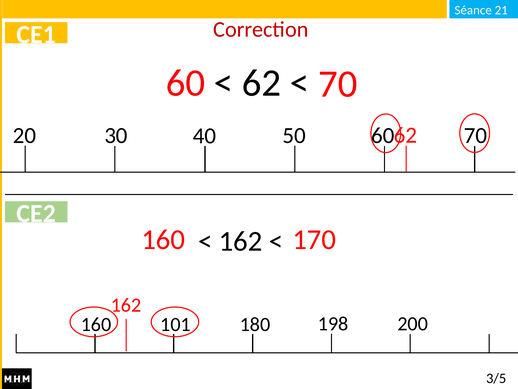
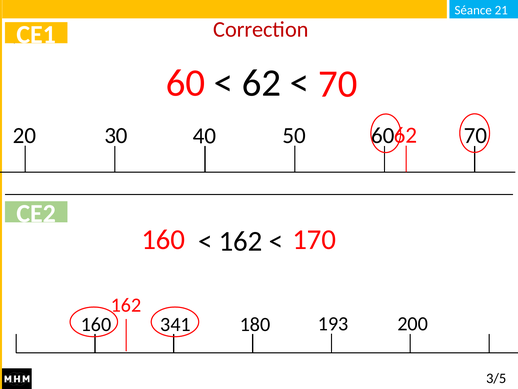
101: 101 -> 341 (176, 324)
198: 198 -> 193 (333, 324)
